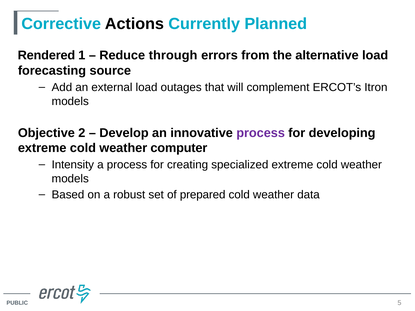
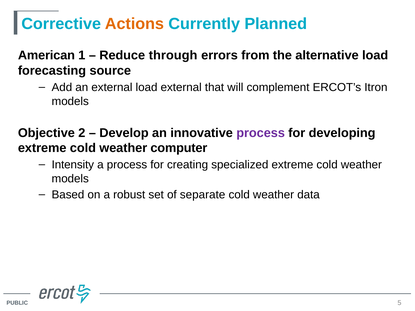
Actions colour: black -> orange (134, 24)
Rendered: Rendered -> American (46, 56)
load outages: outages -> external (181, 87)
prepared: prepared -> separate (203, 195)
